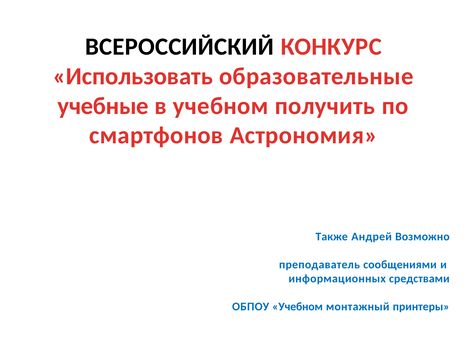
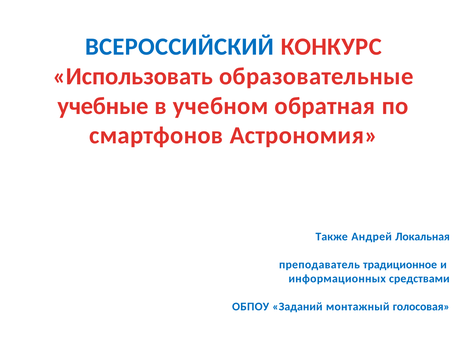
ВСЕРОССИЙСКИЙ colour: black -> blue (180, 47)
получить: получить -> обратная (325, 106)
Возможно: Возможно -> Локальная (422, 237)
сообщениями: сообщениями -> традиционное (400, 265)
ОБПОУ Учебном: Учебном -> Заданий (297, 307)
принтеры: принтеры -> голосовая (421, 307)
